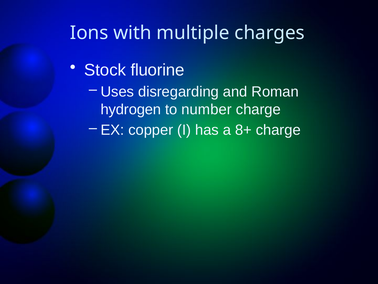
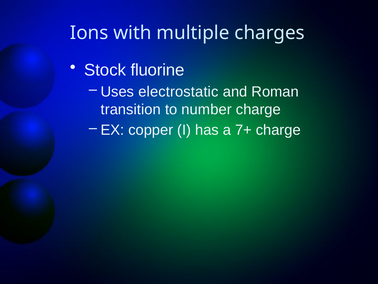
disregarding: disregarding -> electrostatic (178, 92)
hydrogen: hydrogen -> transition (131, 109)
8+: 8+ -> 7+ (243, 130)
